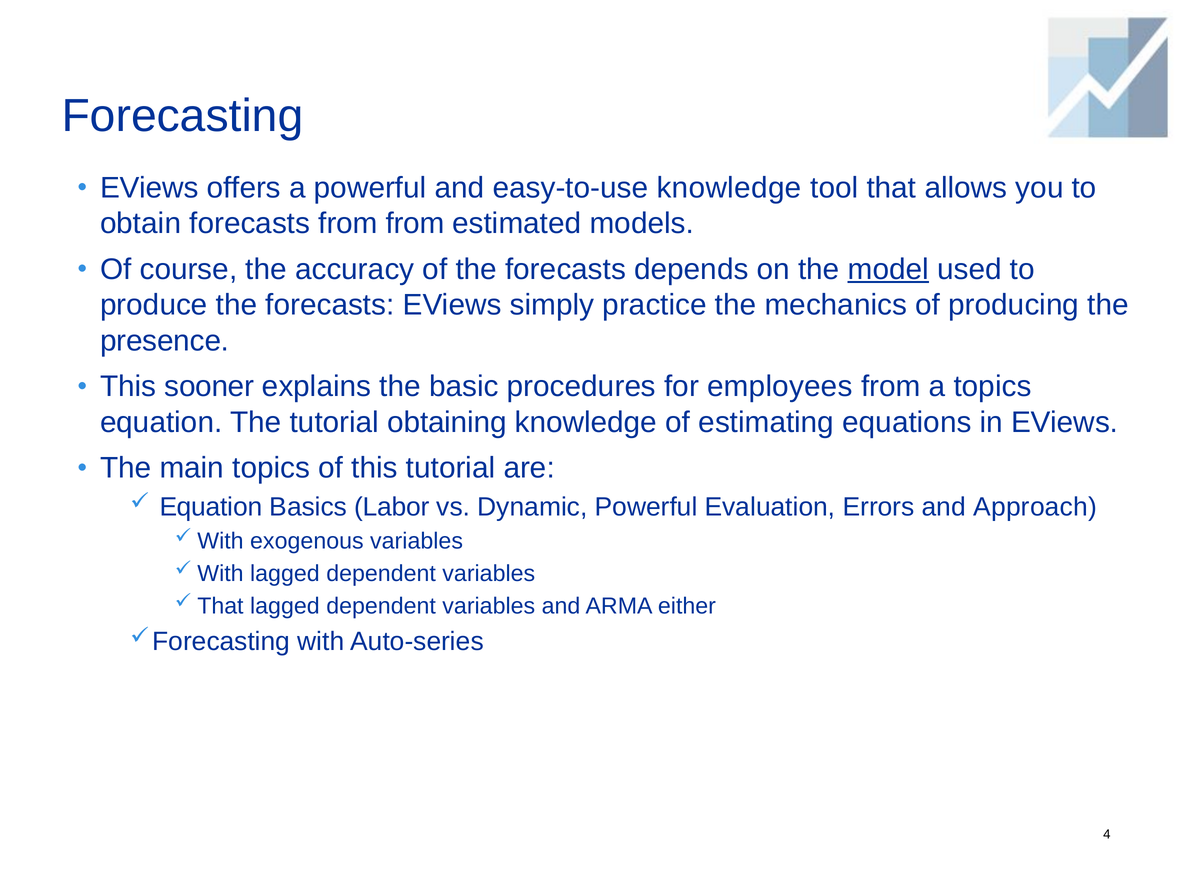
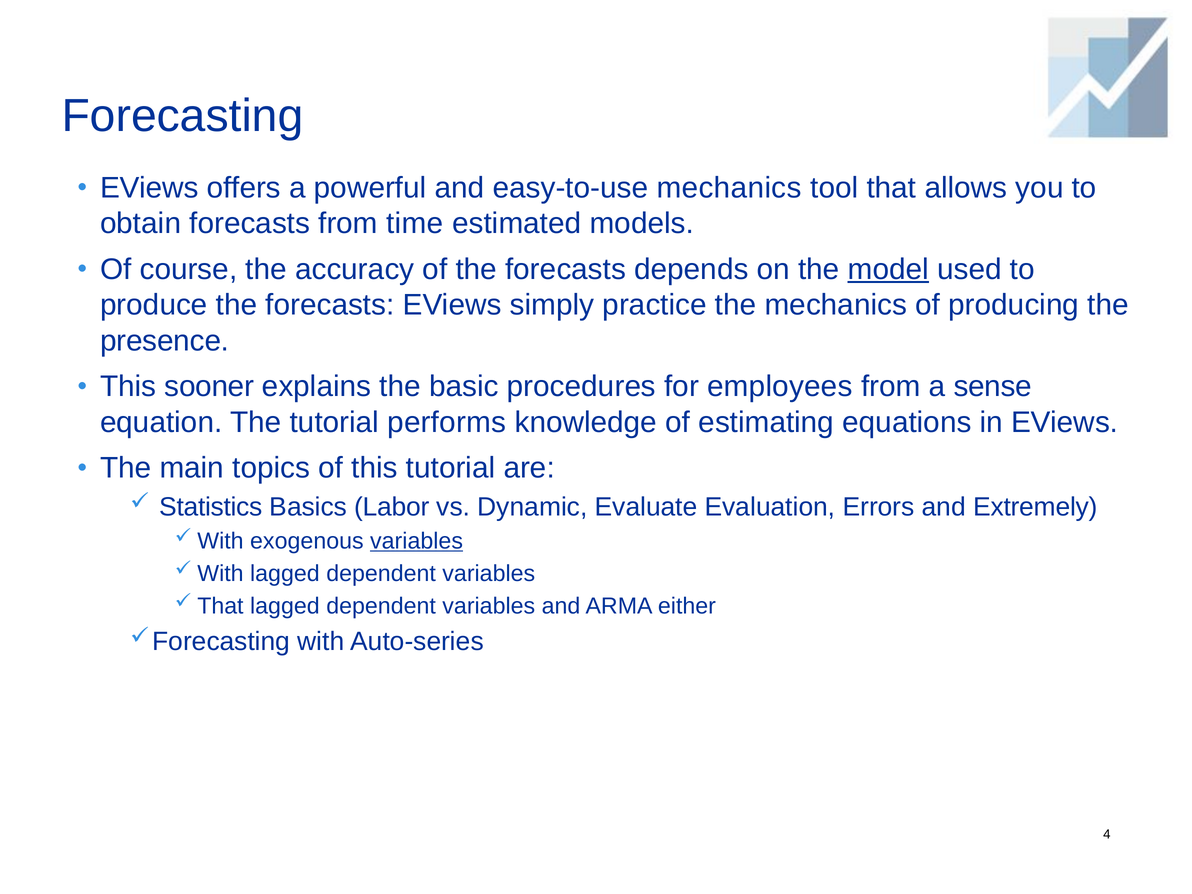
easy-to-use knowledge: knowledge -> mechanics (729, 188)
from from: from -> time (415, 224)
a topics: topics -> sense (993, 386)
obtaining: obtaining -> performs (447, 422)
Equation: Equation -> Statistics (211, 507)
Dynamic Powerful: Powerful -> Evaluate (646, 507)
Approach: Approach -> Extremely (1035, 507)
variables underline: none -> present (417, 541)
